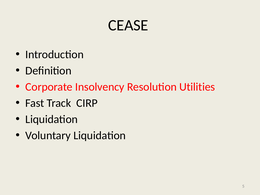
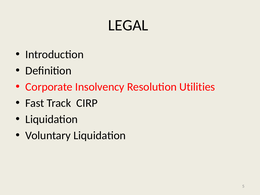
CEASE: CEASE -> LEGAL (128, 25)
